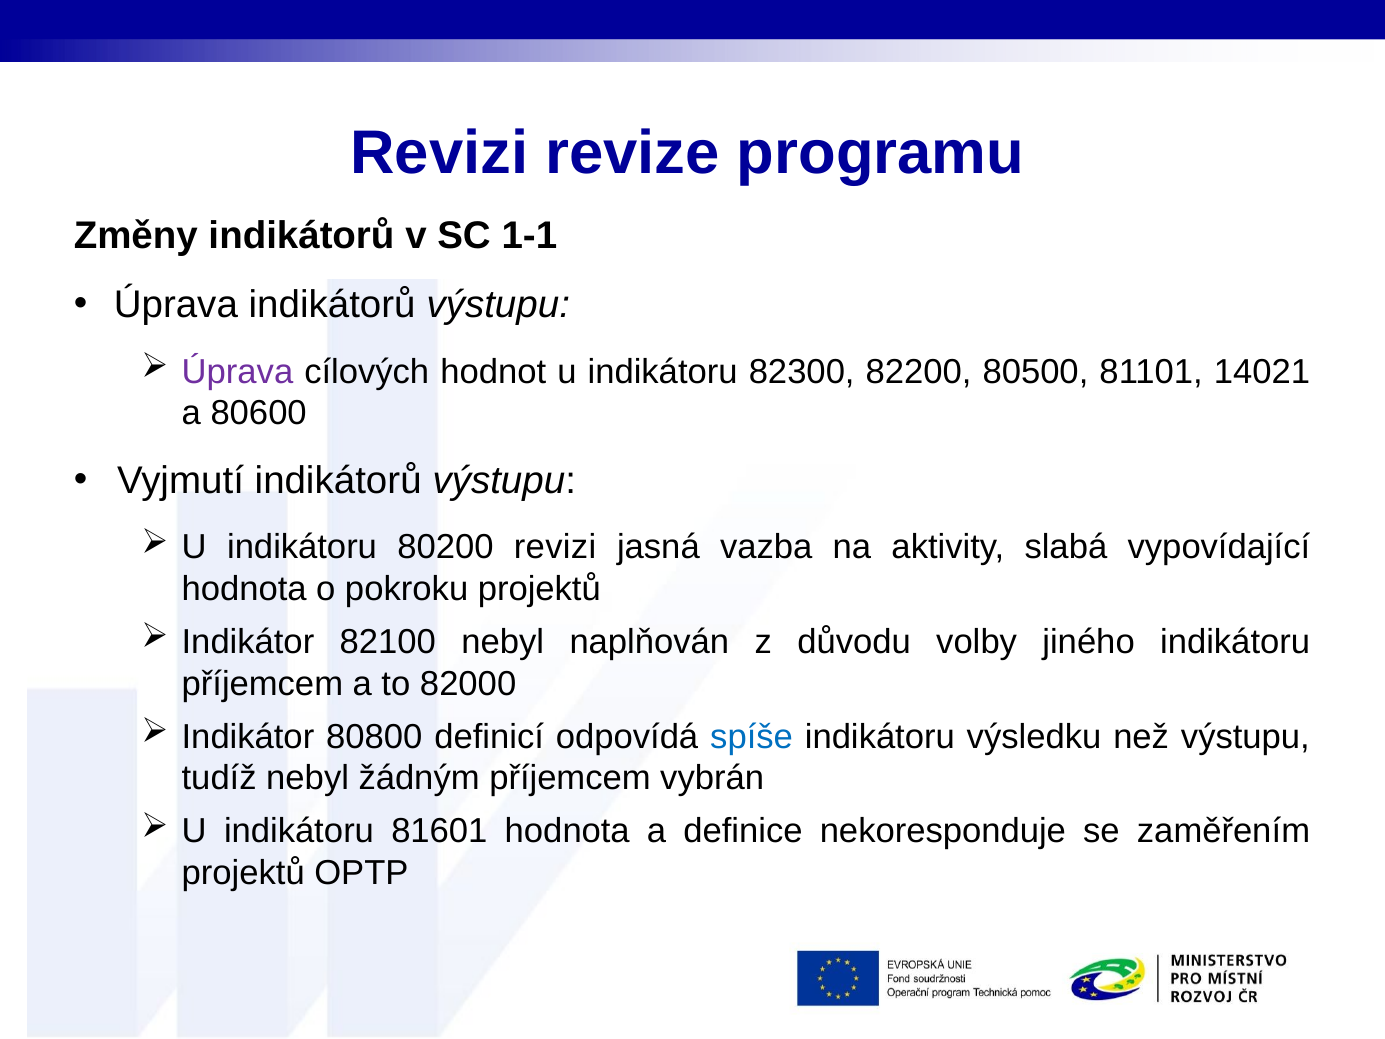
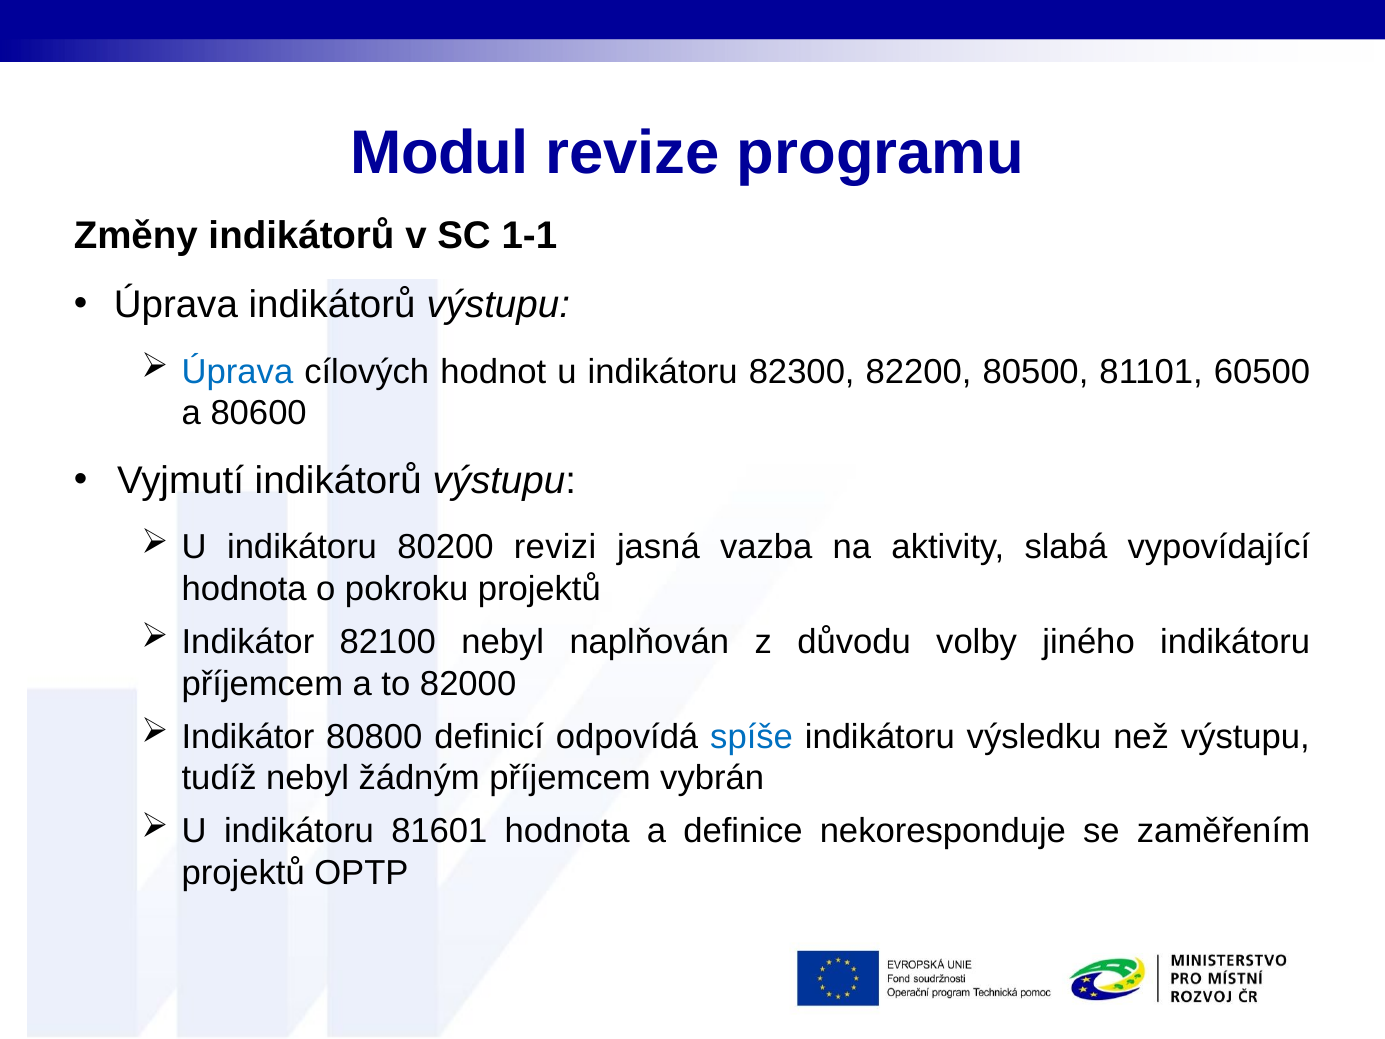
Revizi: Revizi -> Modul (440, 153)
Úprava colour: purple -> blue (238, 372)
14021: 14021 -> 60500 (1262, 372)
